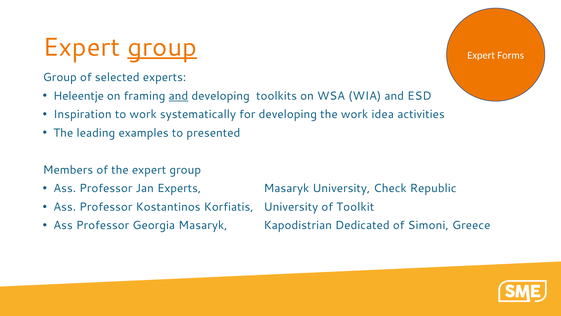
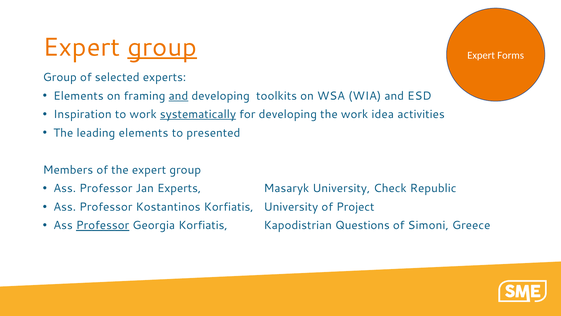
Heleentje: Heleentje -> Elements (78, 96)
systematically underline: none -> present (198, 114)
leading examples: examples -> elements (144, 133)
Toolkit: Toolkit -> Project (355, 207)
Professor underline: none -> present (103, 225)
Georgia Masaryk: Masaryk -> Korfiatis (203, 225)
Dedicated: Dedicated -> Questions (362, 225)
